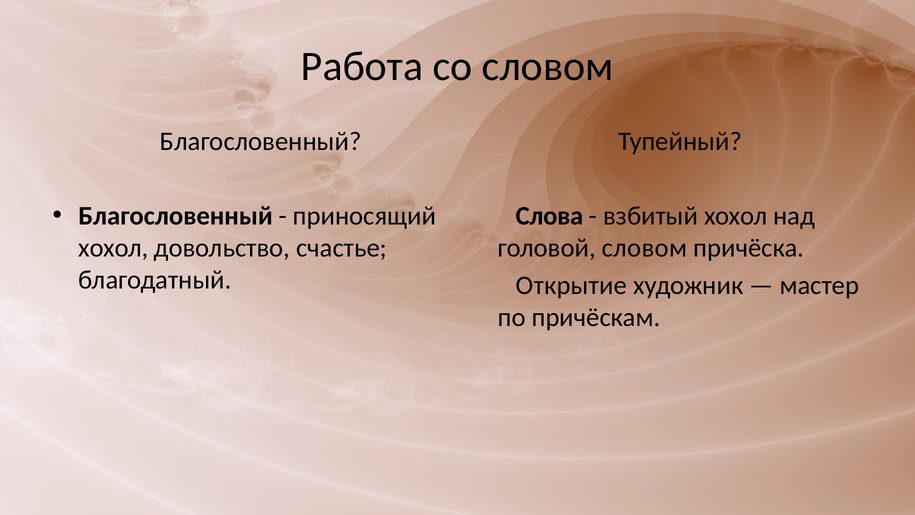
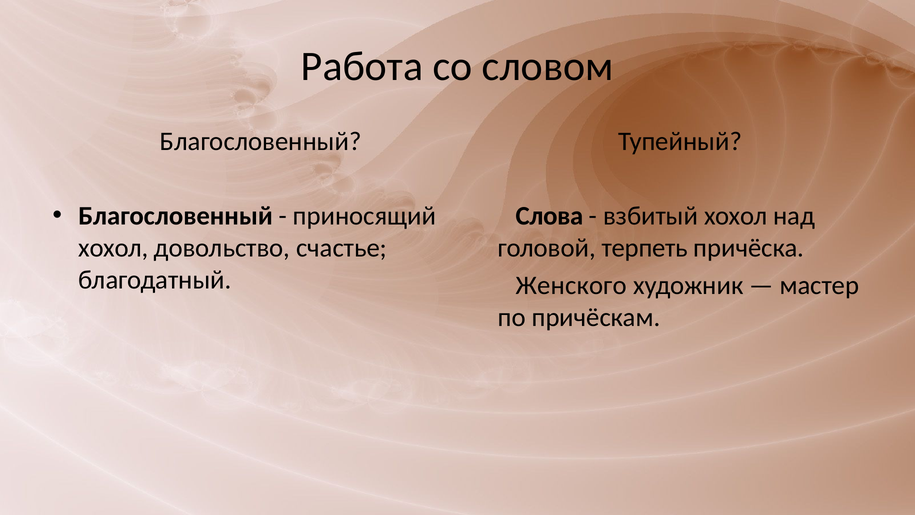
головой словом: словом -> терпеть (645, 248)
Открытие: Открытие -> Женского (571, 285)
